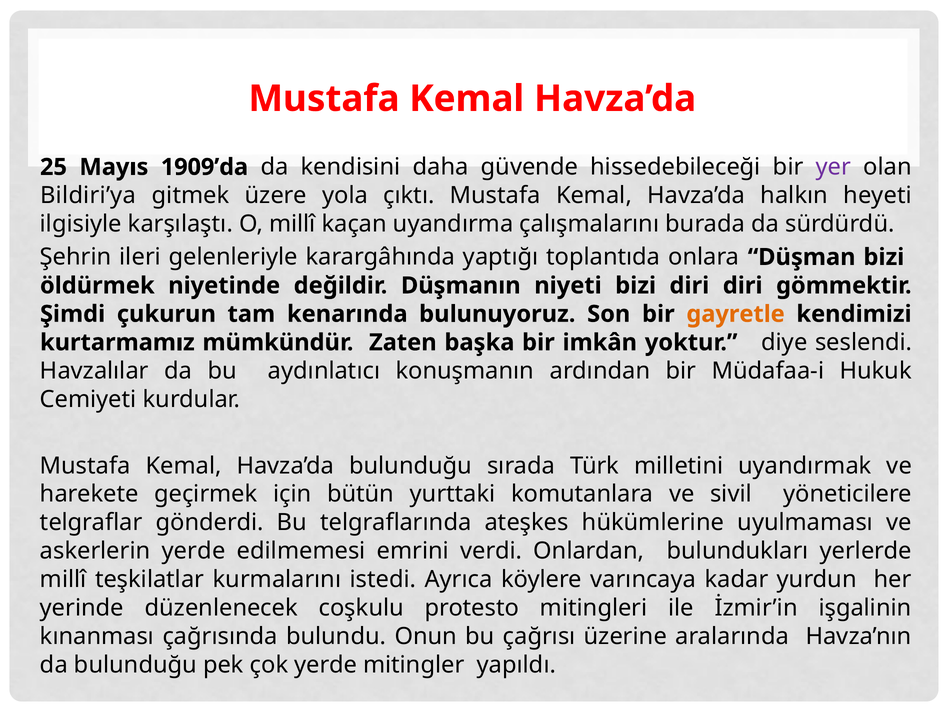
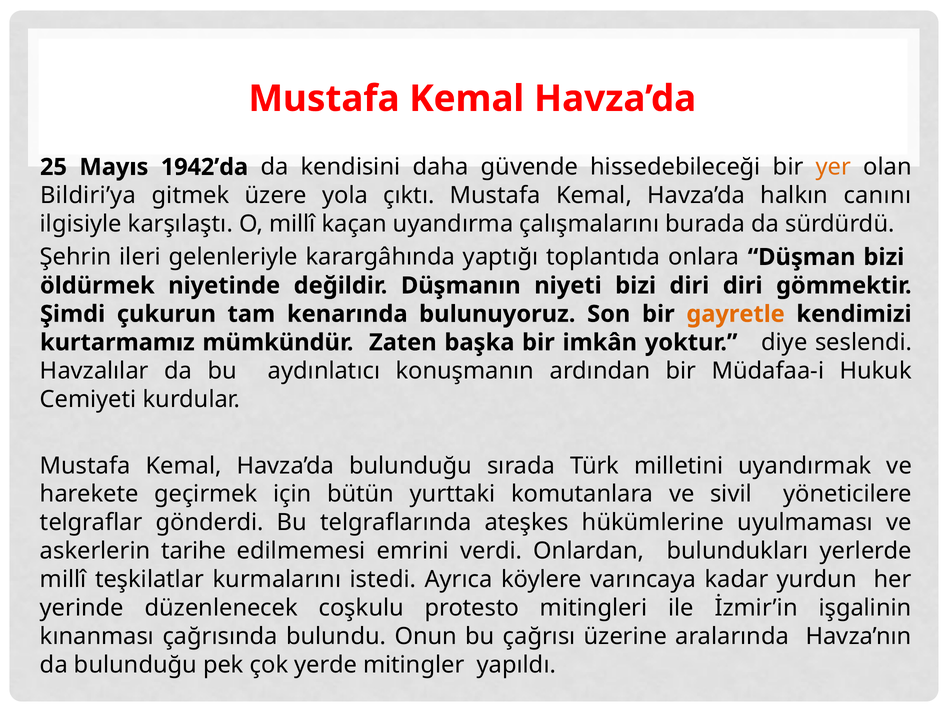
1909’da: 1909’da -> 1942’da (204, 167)
yer colour: purple -> orange (833, 167)
heyeti: heyeti -> canını (877, 196)
askerlerin yerde: yerde -> tarihe (194, 551)
